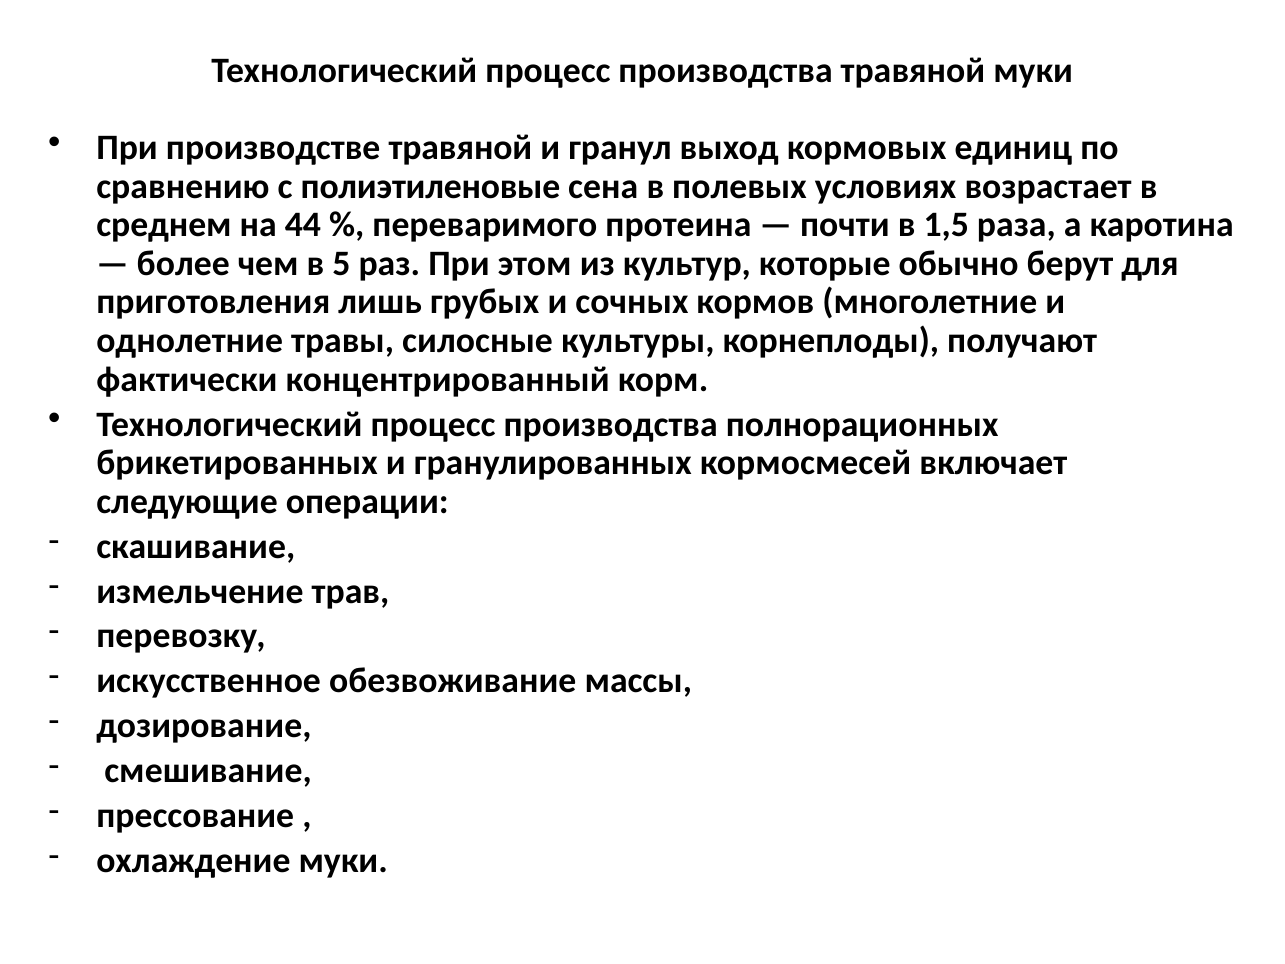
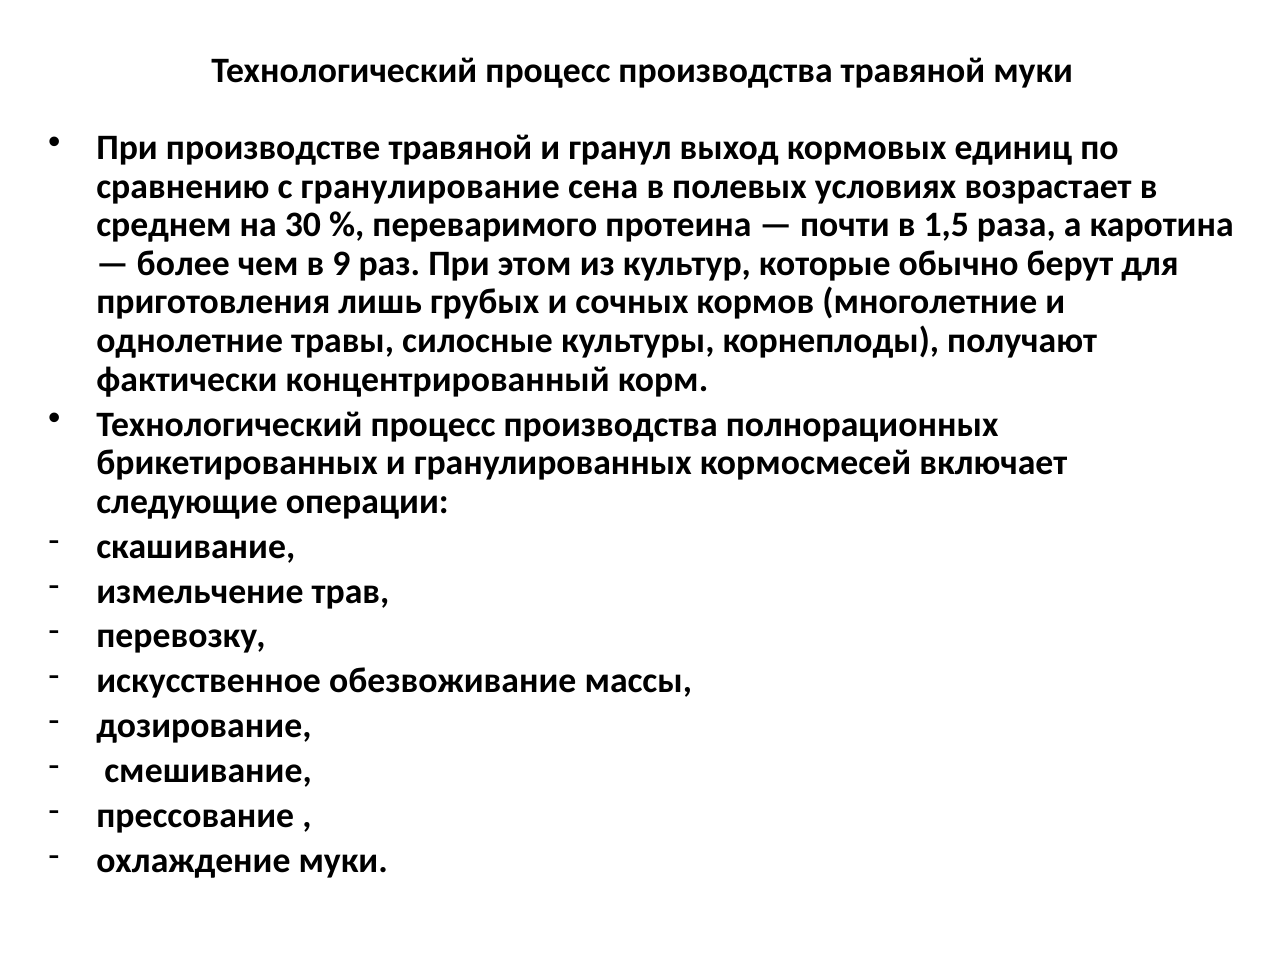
полиэтиленовые: полиэтиленовые -> гранулирование (430, 186)
44: 44 -> 30 (303, 225)
5: 5 -> 9 (341, 264)
